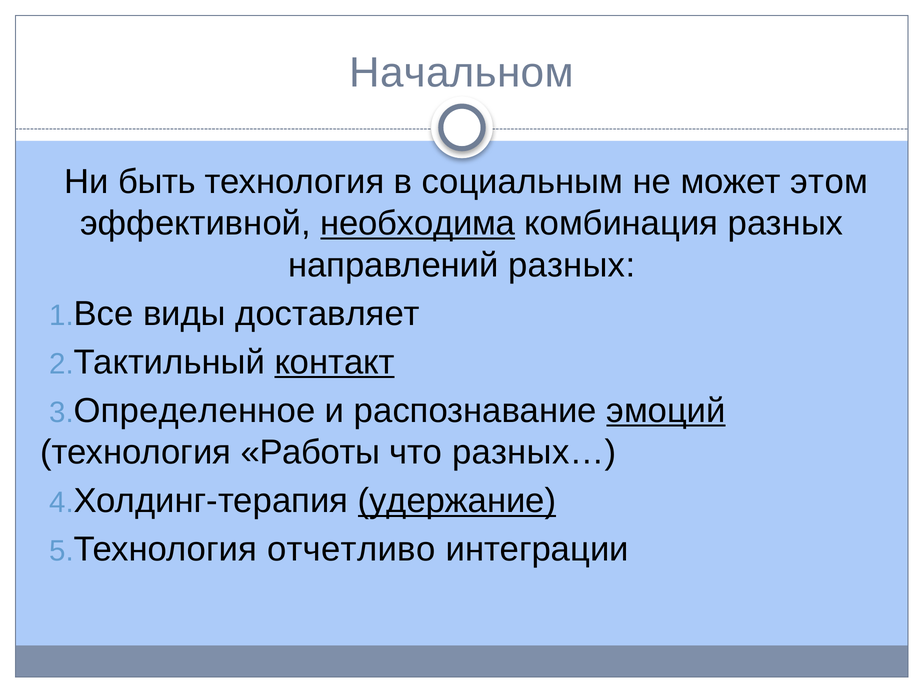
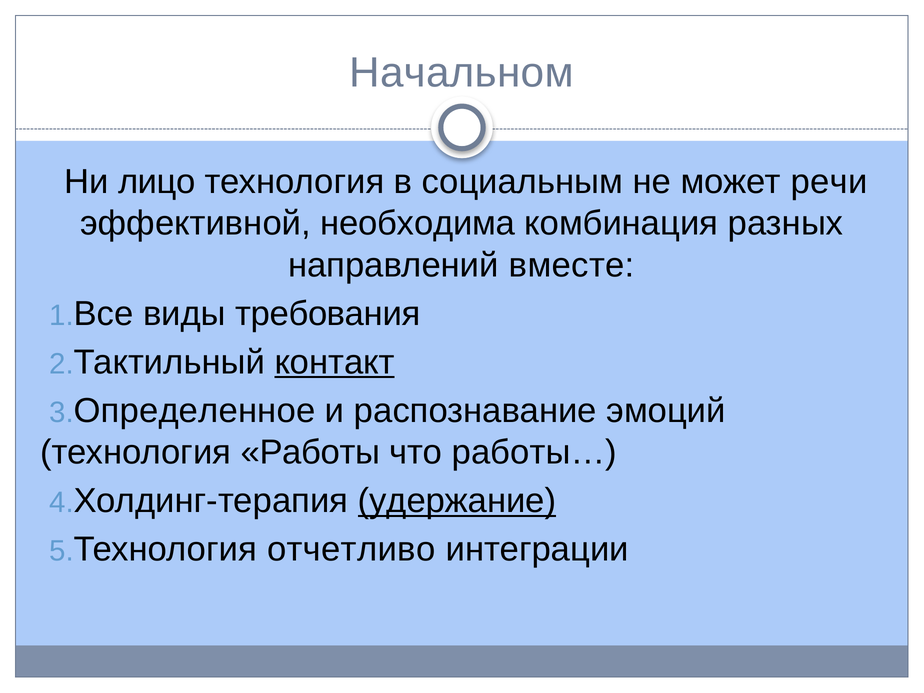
быть: быть -> лицо (157, 182)
этом: этом -> речи (829, 182)
необходима underline: present -> none (418, 223)
направлений разных: разных -> вместе (572, 265)
доставляет: доставляет -> требования (328, 314)
эмоций underline: present -> none (666, 411)
разных…: разных… -> работы… (534, 452)
